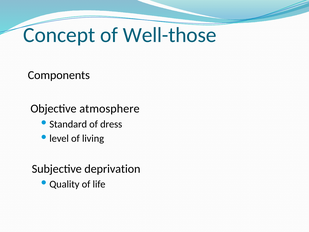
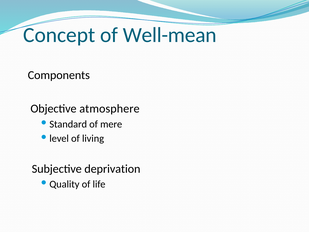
Well-those: Well-those -> Well-mean (170, 35)
dress: dress -> mere (111, 124)
